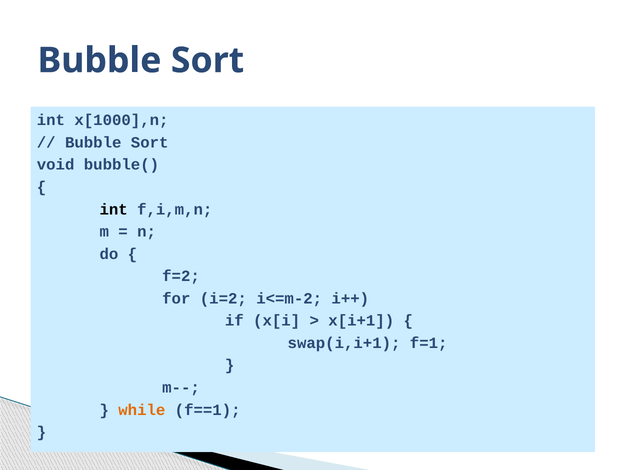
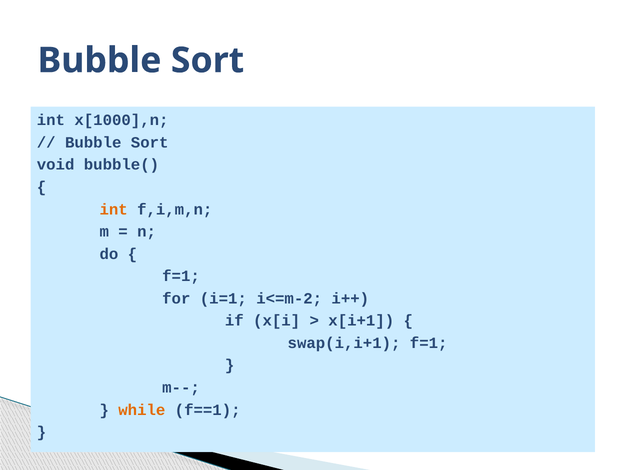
int colour: black -> orange (114, 209)
f=2: f=2 -> f=1 (181, 276)
i=2: i=2 -> i=1 (223, 299)
